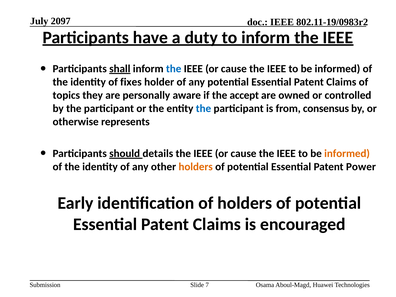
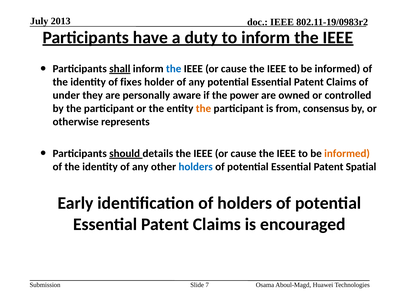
2097: 2097 -> 2013 (61, 21)
topics: topics -> under (66, 95)
accept: accept -> power (244, 95)
the colour: blue -> orange (203, 108)
holders colour: orange -> blue (196, 167)
Power: Power -> Spatial (361, 167)
